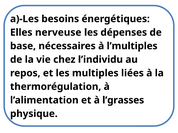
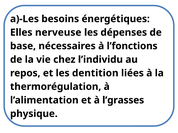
l’multiples: l’multiples -> l’fonctions (132, 46)
multiples: multiples -> dentition (95, 73)
